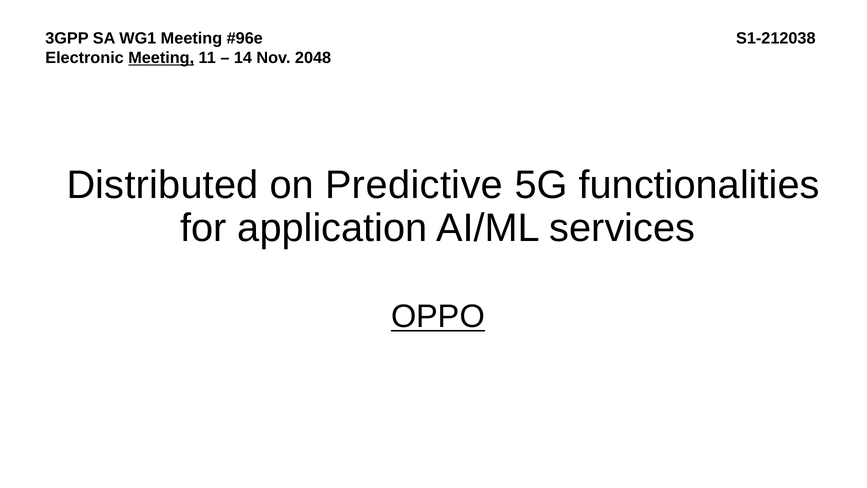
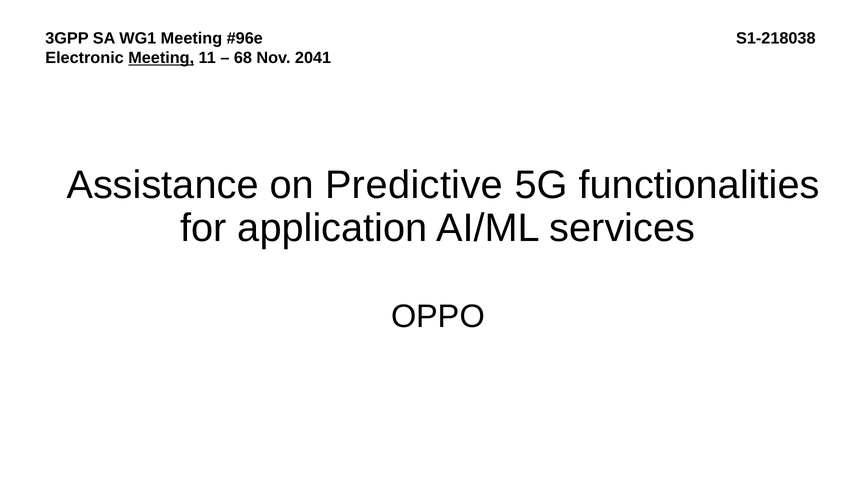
S1-212038: S1-212038 -> S1-218038 (776, 39)
14: 14 -> 68 (243, 58)
2048: 2048 -> 2041 (313, 58)
Distributed: Distributed -> Assistance (163, 185)
OPPO underline: present -> none (438, 317)
